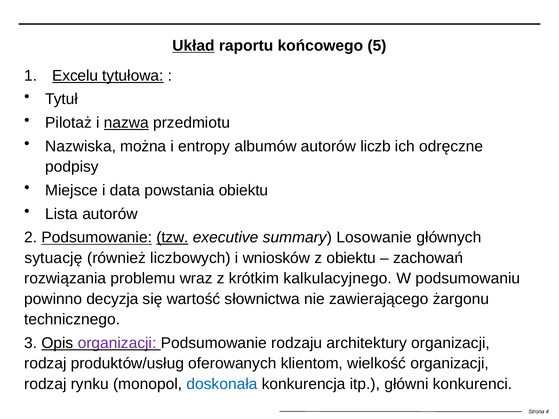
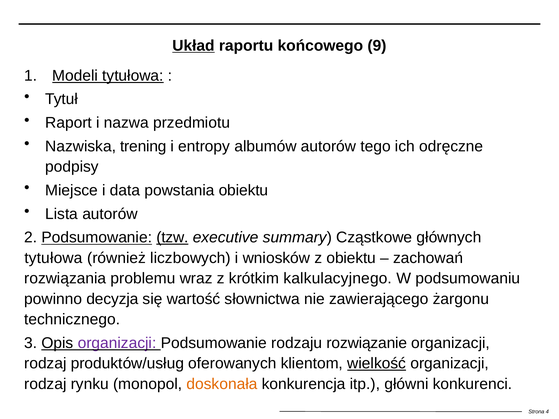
5: 5 -> 9 (377, 46)
Excelu: Excelu -> Modeli (75, 76)
Pilotaż: Pilotaż -> Raport (69, 123)
nazwa underline: present -> none (126, 123)
można: można -> trening (143, 146)
liczb: liczb -> tego (376, 146)
Losowanie: Losowanie -> Cząstkowe (374, 238)
sytuację: sytuację -> tytułowa (54, 258)
architektury: architektury -> rozwiązanie (367, 343)
wielkość underline: none -> present (377, 364)
doskonała colour: blue -> orange (222, 384)
